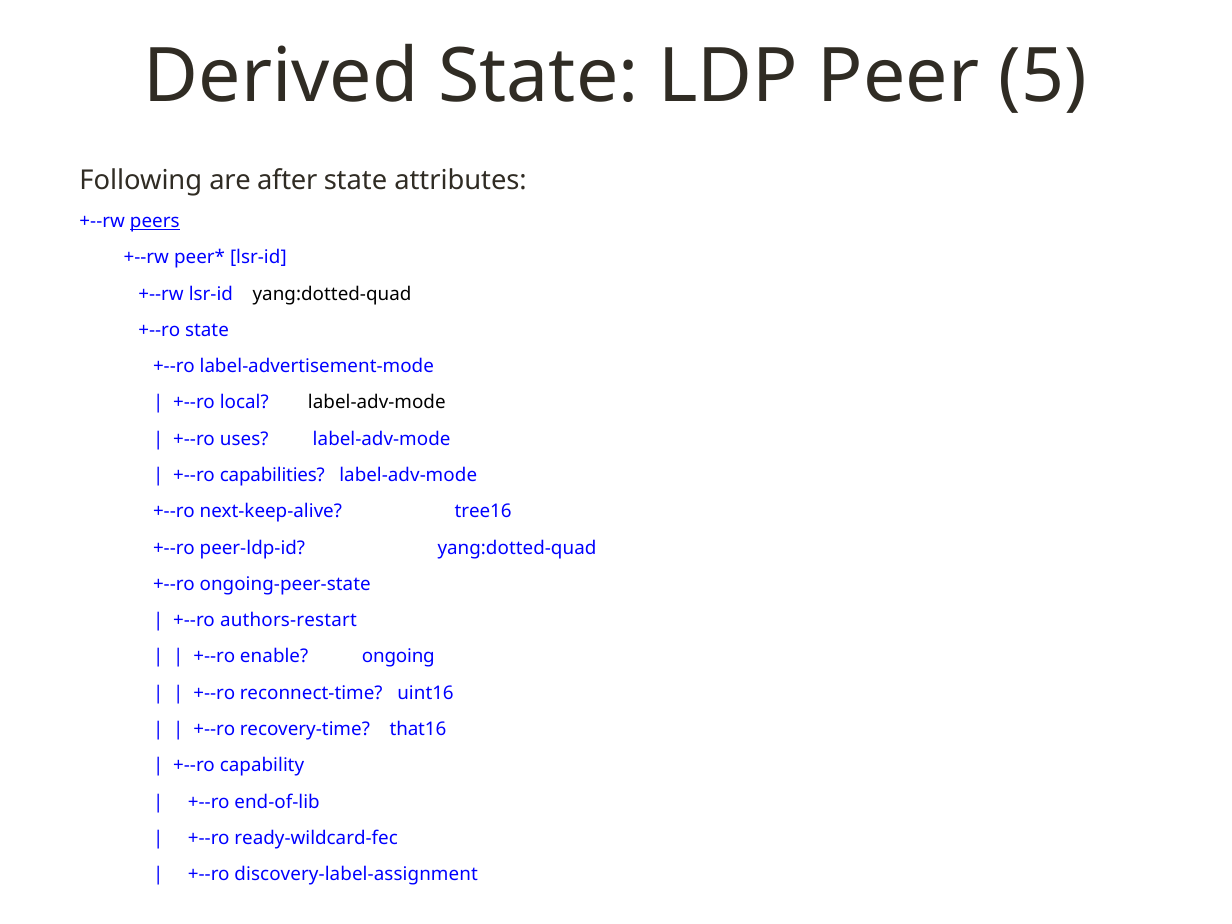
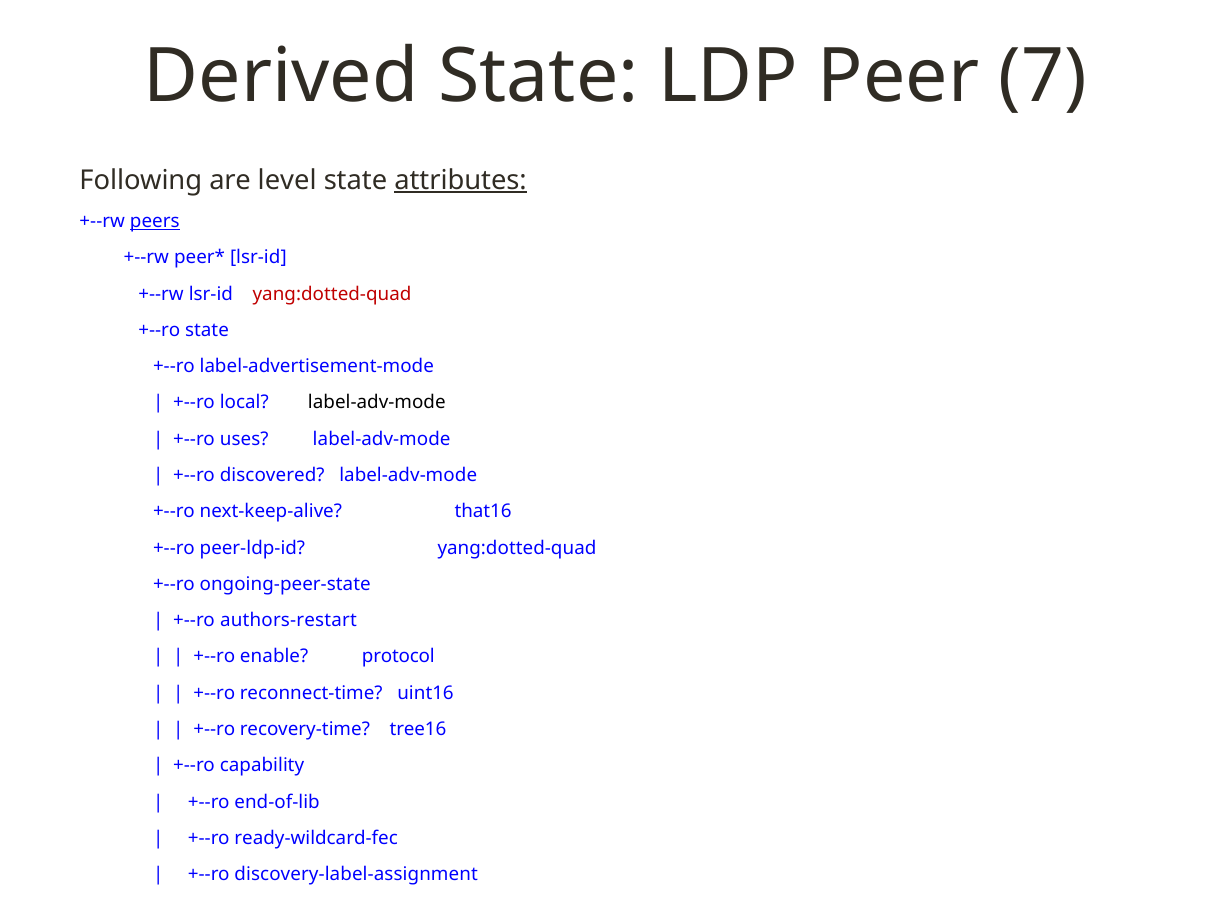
5: 5 -> 7 (1043, 76)
after: after -> level (287, 181)
attributes underline: none -> present (461, 181)
yang:dotted-quad colour: black -> red (332, 294)
capabilities: capabilities -> discovered (272, 475)
tree16: tree16 -> that16 (483, 512)
ongoing: ongoing -> protocol (398, 657)
that16: that16 -> tree16 (418, 729)
